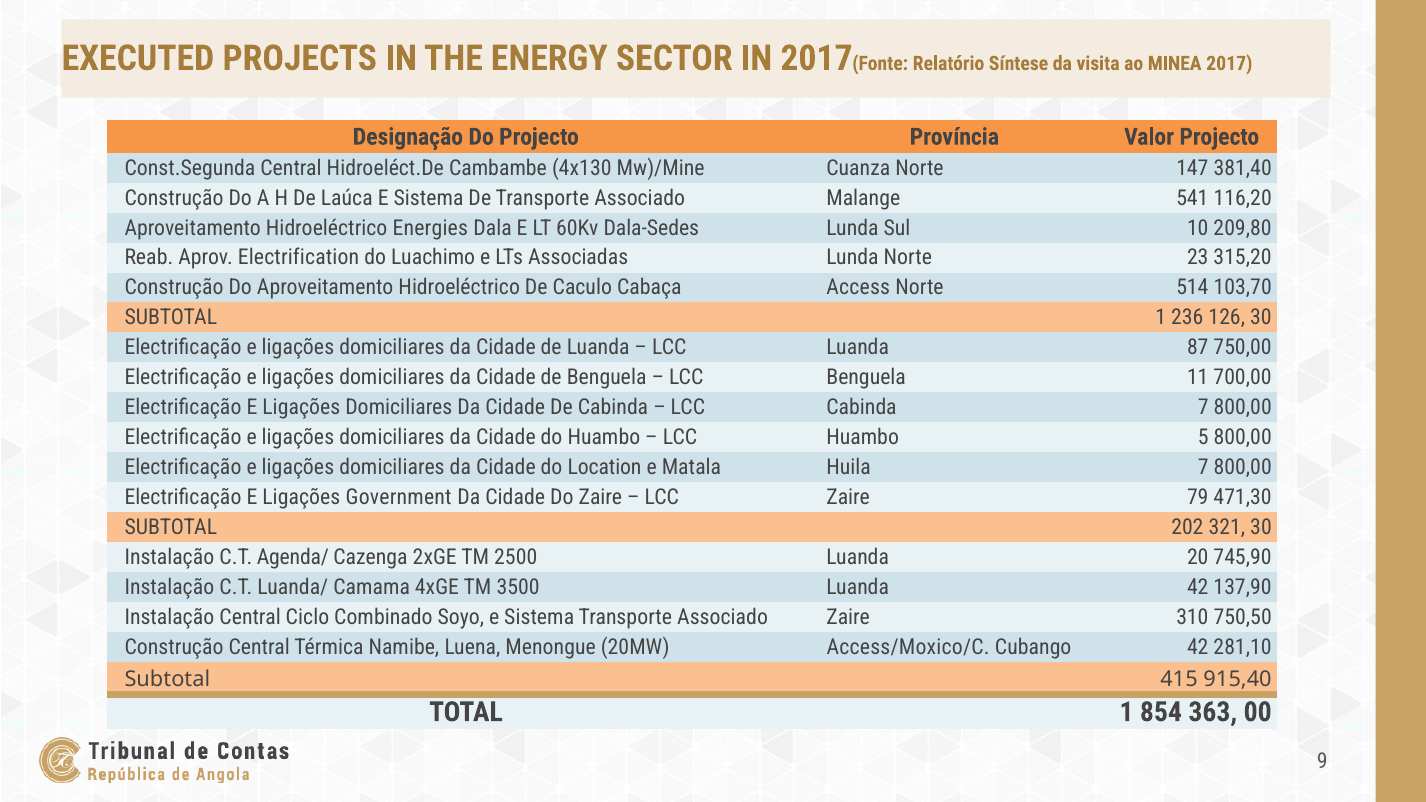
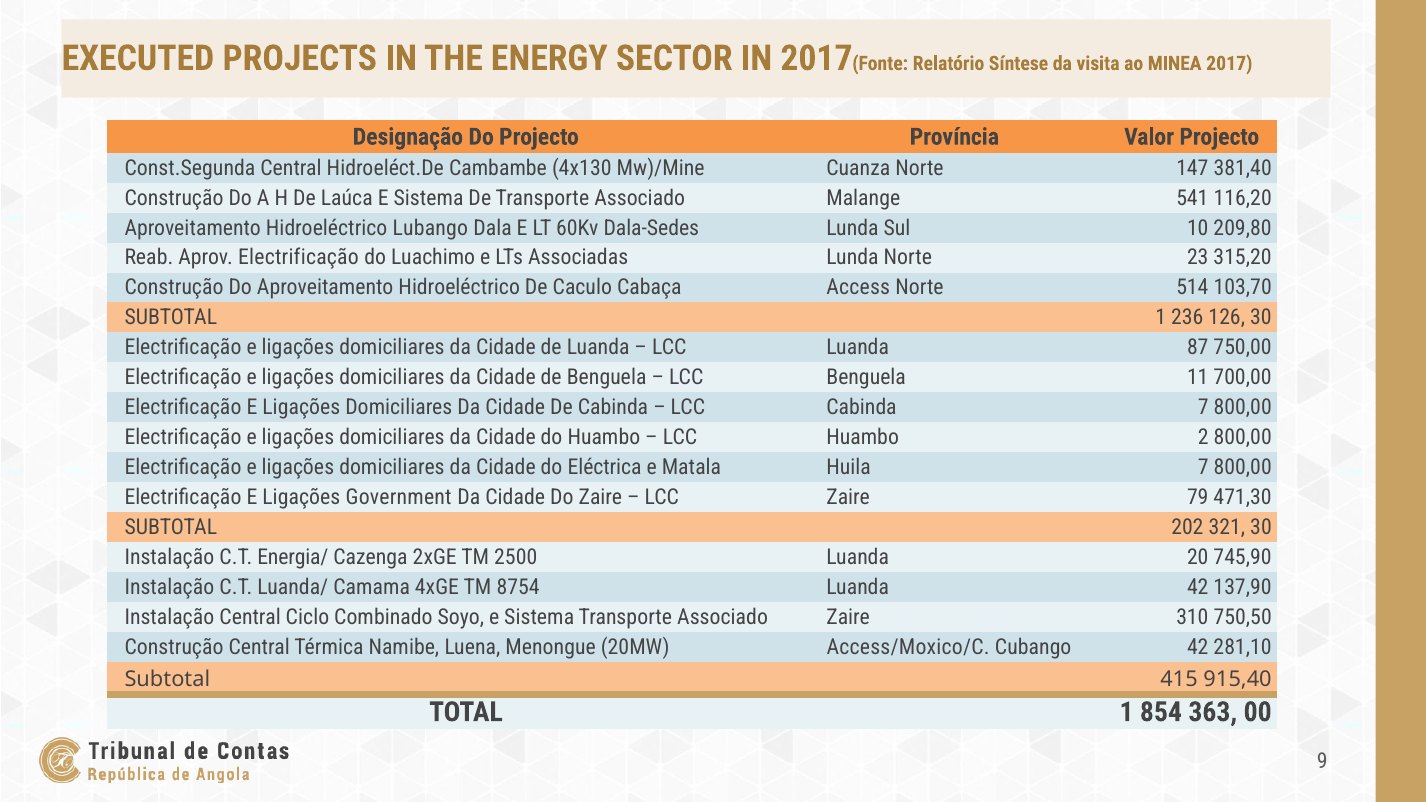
Energies: Energies -> Lubango (430, 228)
Aprov Electrification: Electrification -> Electrificação (298, 258)
5: 5 -> 2 (1203, 438)
Location: Location -> Eléctrica (605, 468)
Agenda/: Agenda/ -> Energia/ (293, 558)
3500: 3500 -> 8754 (518, 588)
